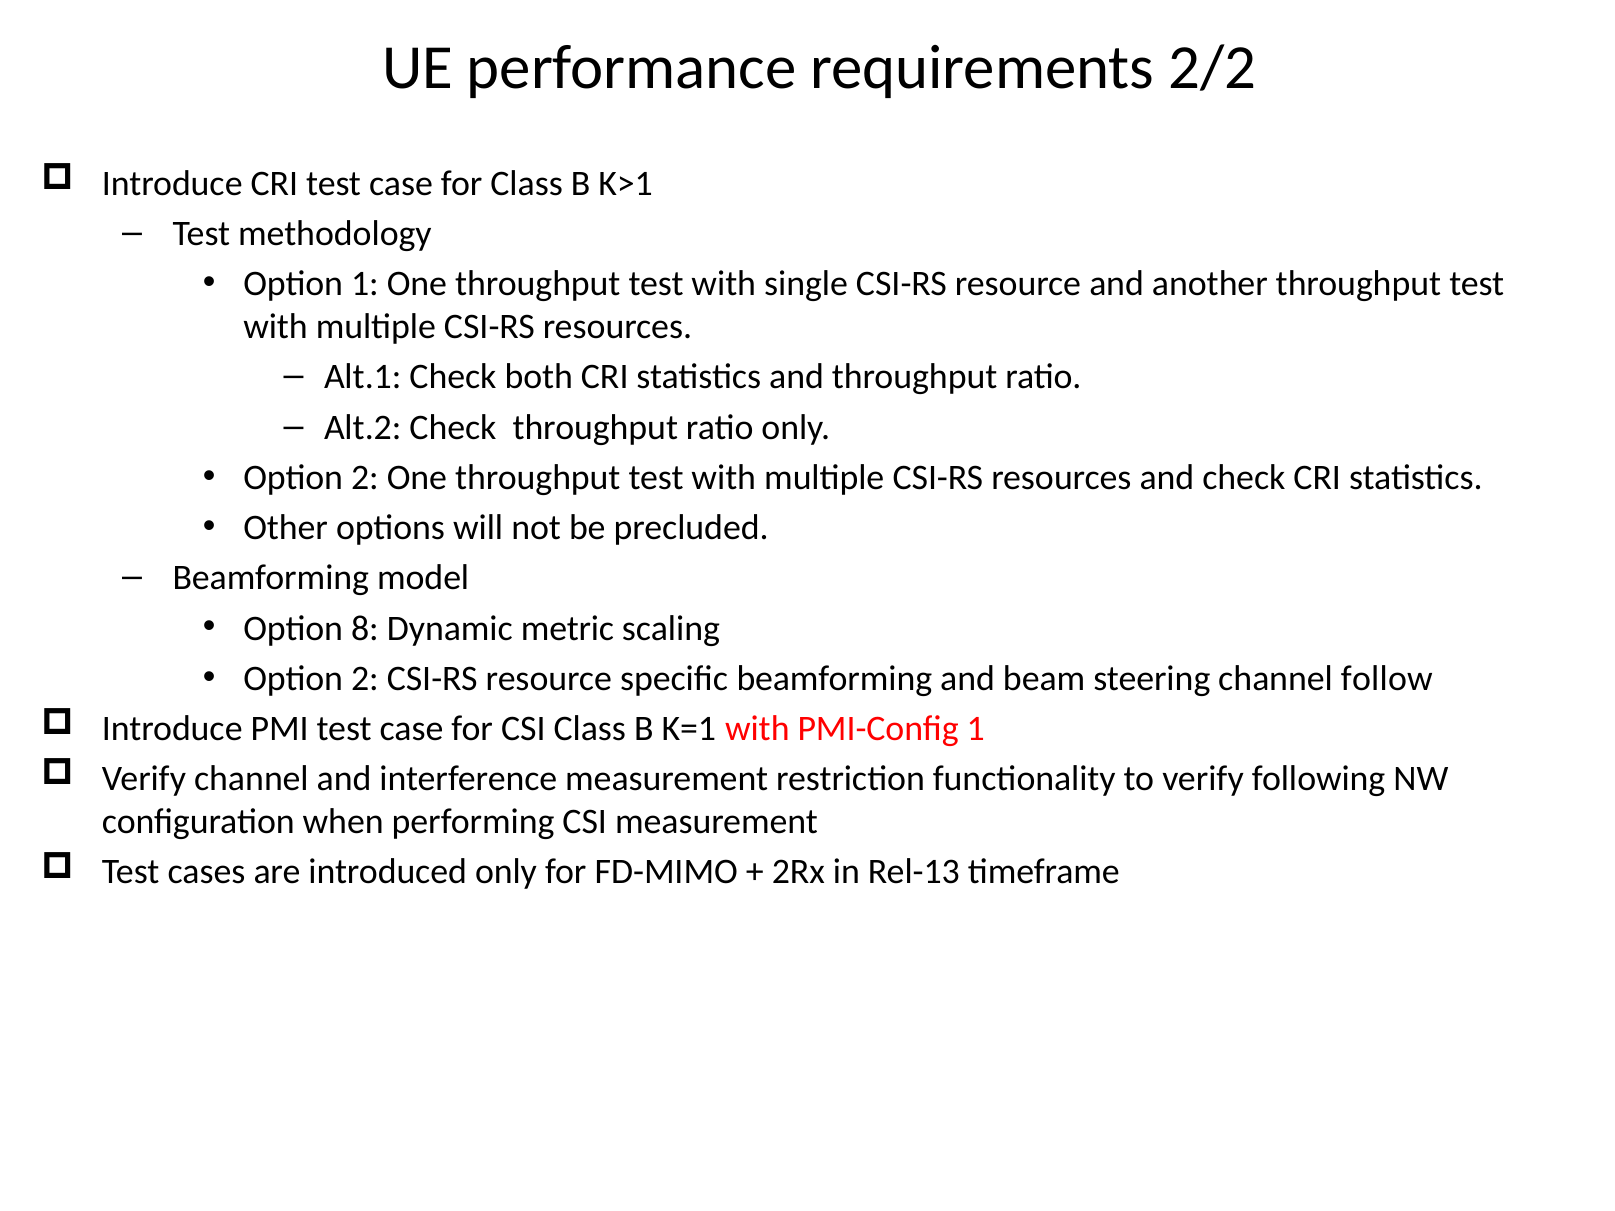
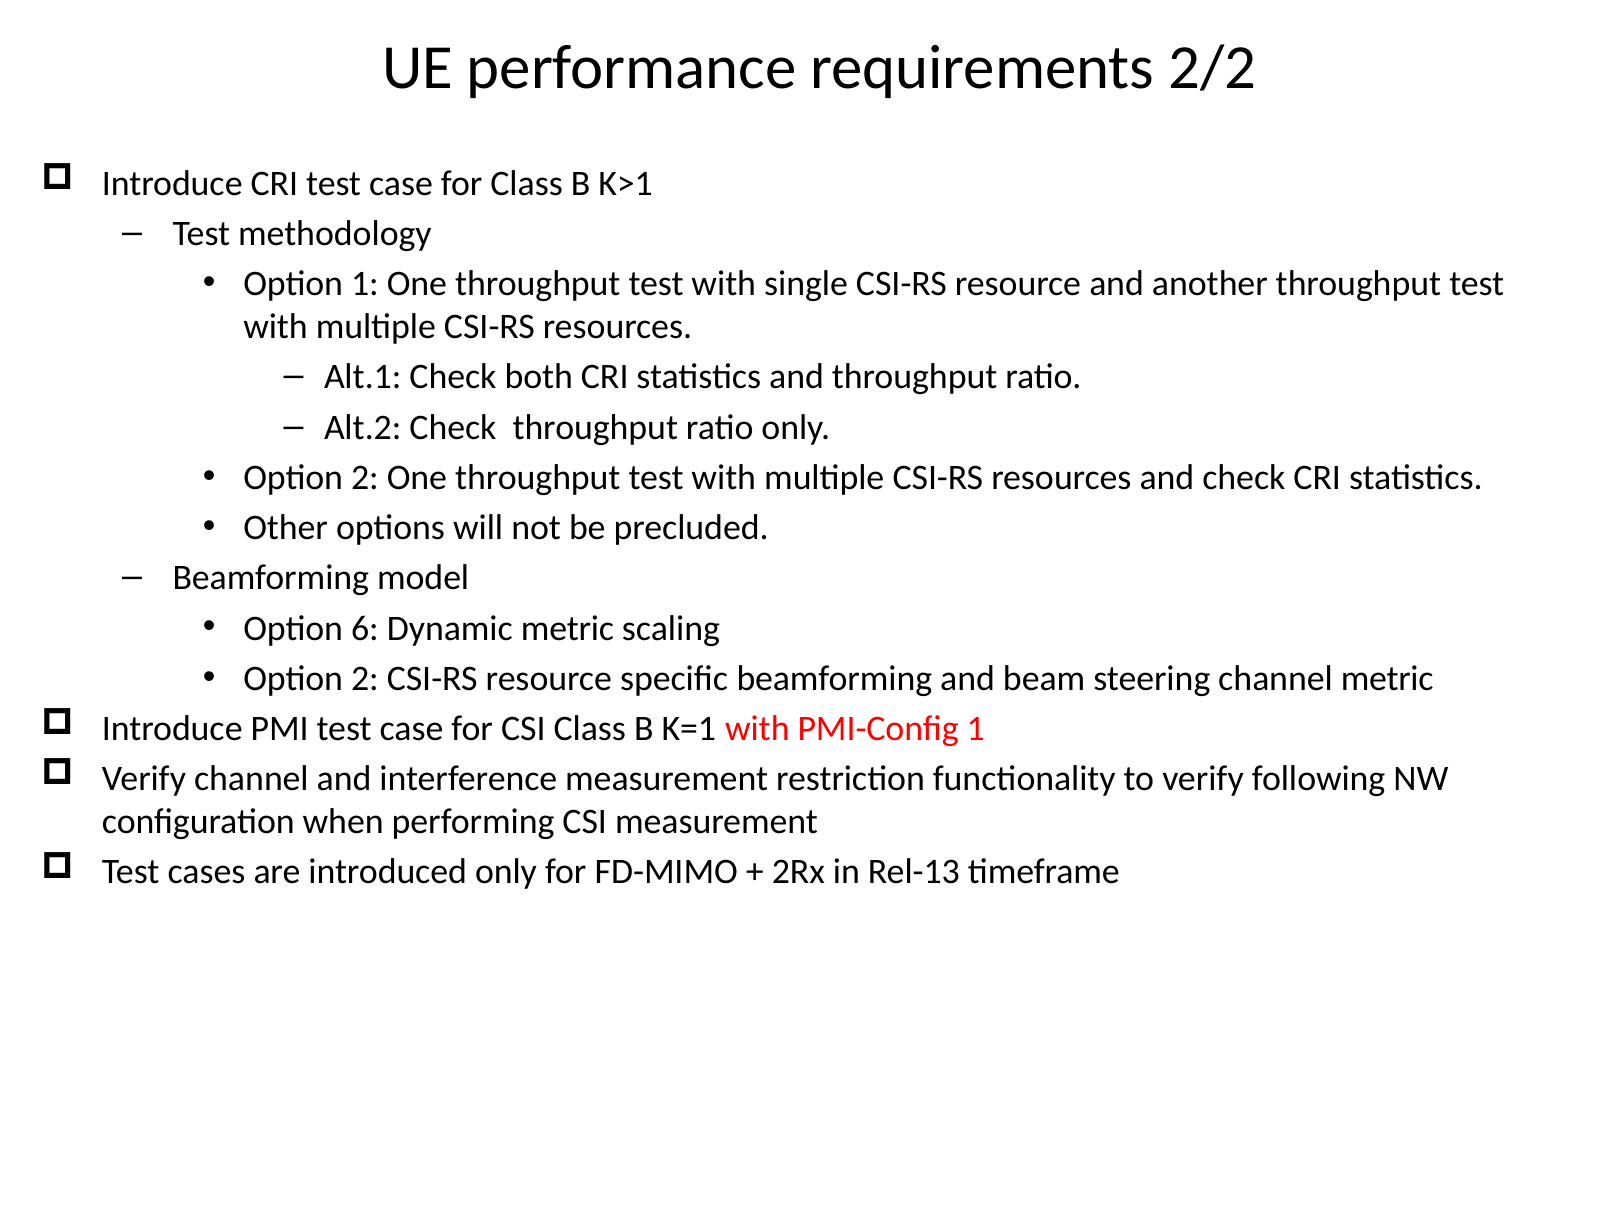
8: 8 -> 6 (365, 628)
channel follow: follow -> metric (1387, 679)
